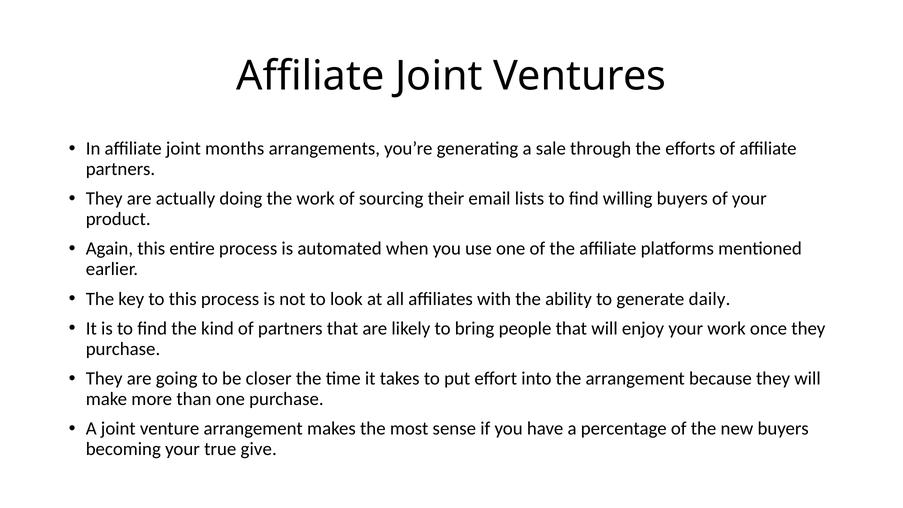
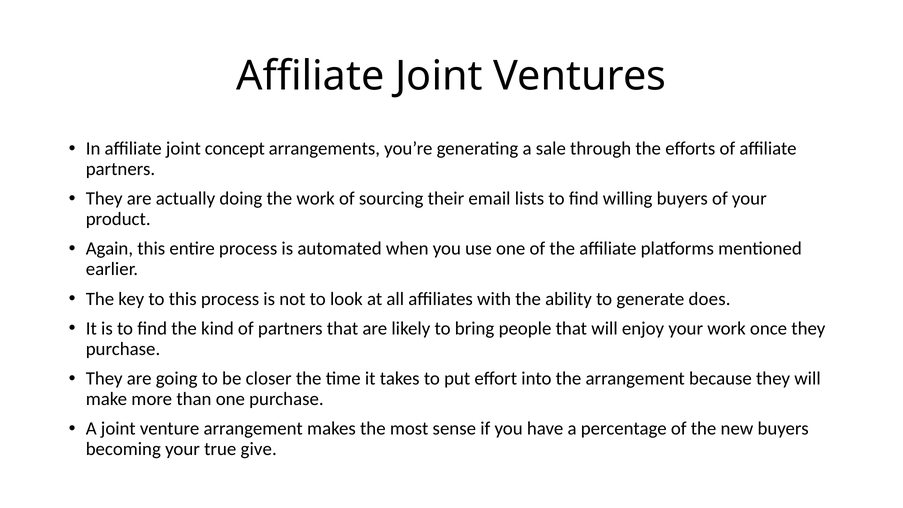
months: months -> concept (235, 149)
daily: daily -> does (710, 299)
